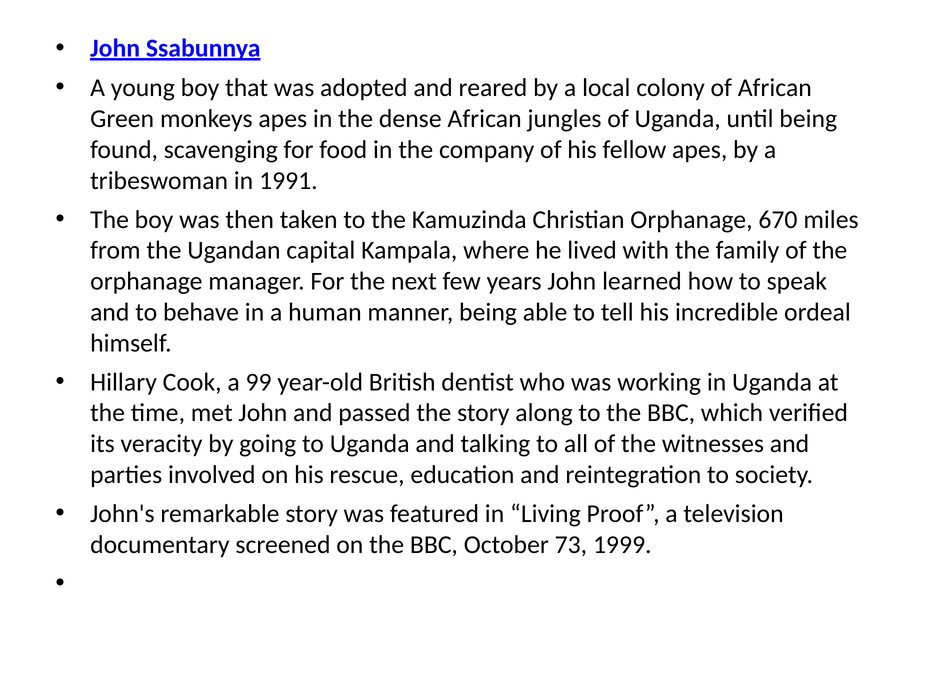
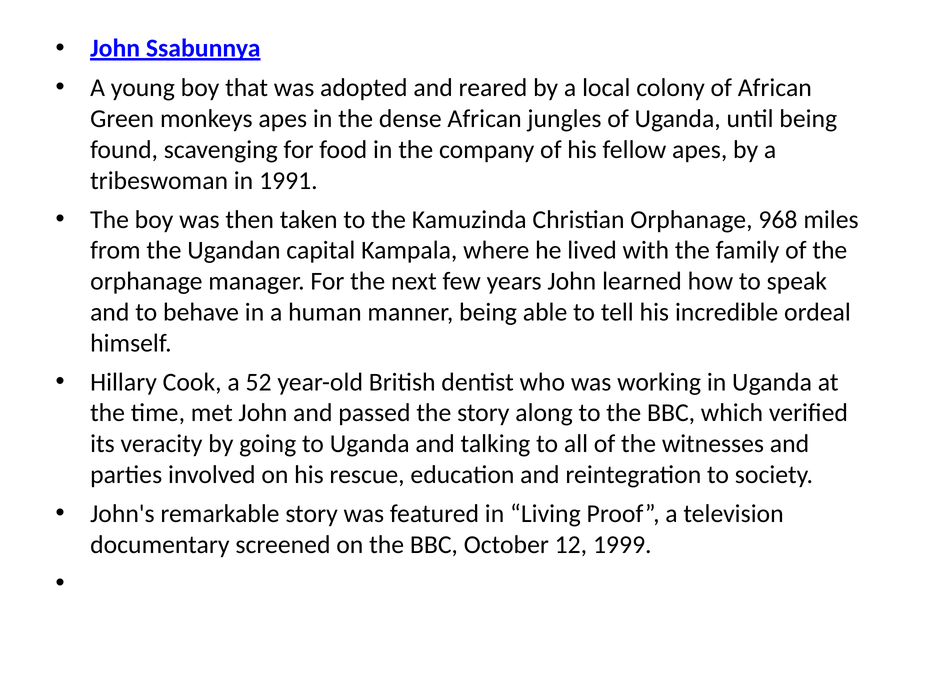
670: 670 -> 968 (778, 220)
99: 99 -> 52 (259, 382)
73: 73 -> 12 (571, 544)
